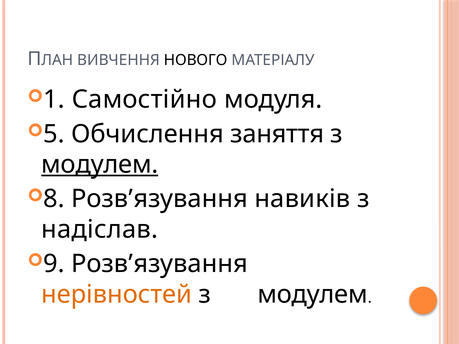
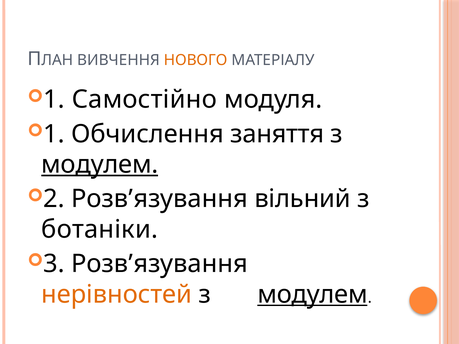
НОВОГО colour: black -> orange (196, 60)
5: 5 -> 1 (54, 134)
8: 8 -> 2 (54, 199)
навиків: навиків -> вільний (303, 199)
надіслав: надіслав -> ботаніки (100, 230)
9: 9 -> 3 (54, 264)
модулем underline: none -> present (313, 295)
